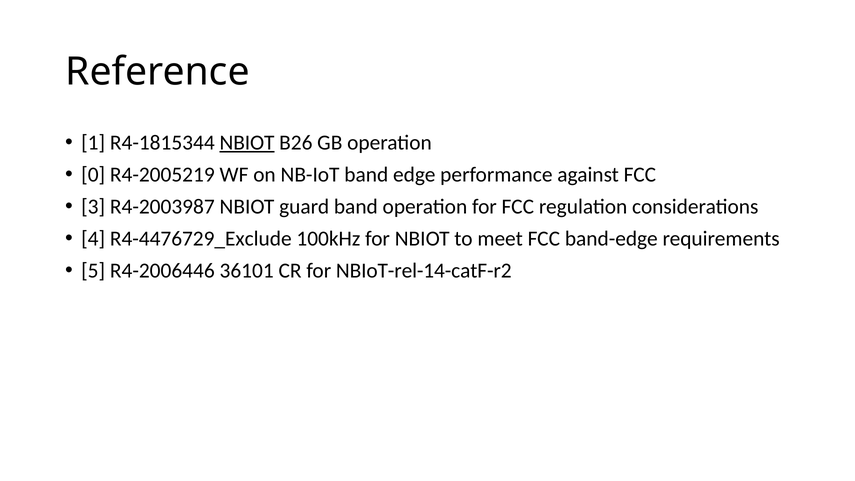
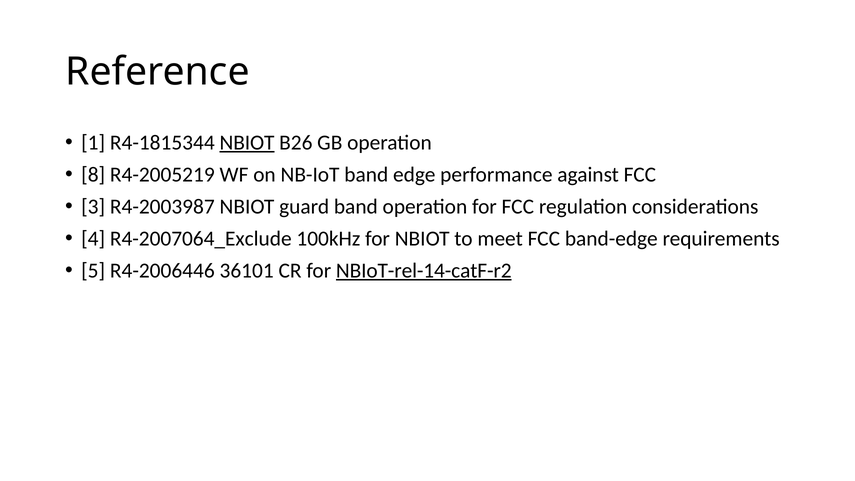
0: 0 -> 8 (93, 175)
R4-4476729_Exclude: R4-4476729_Exclude -> R4-2007064_Exclude (201, 239)
NBIoT-rel-14-catF-r2 underline: none -> present (424, 271)
